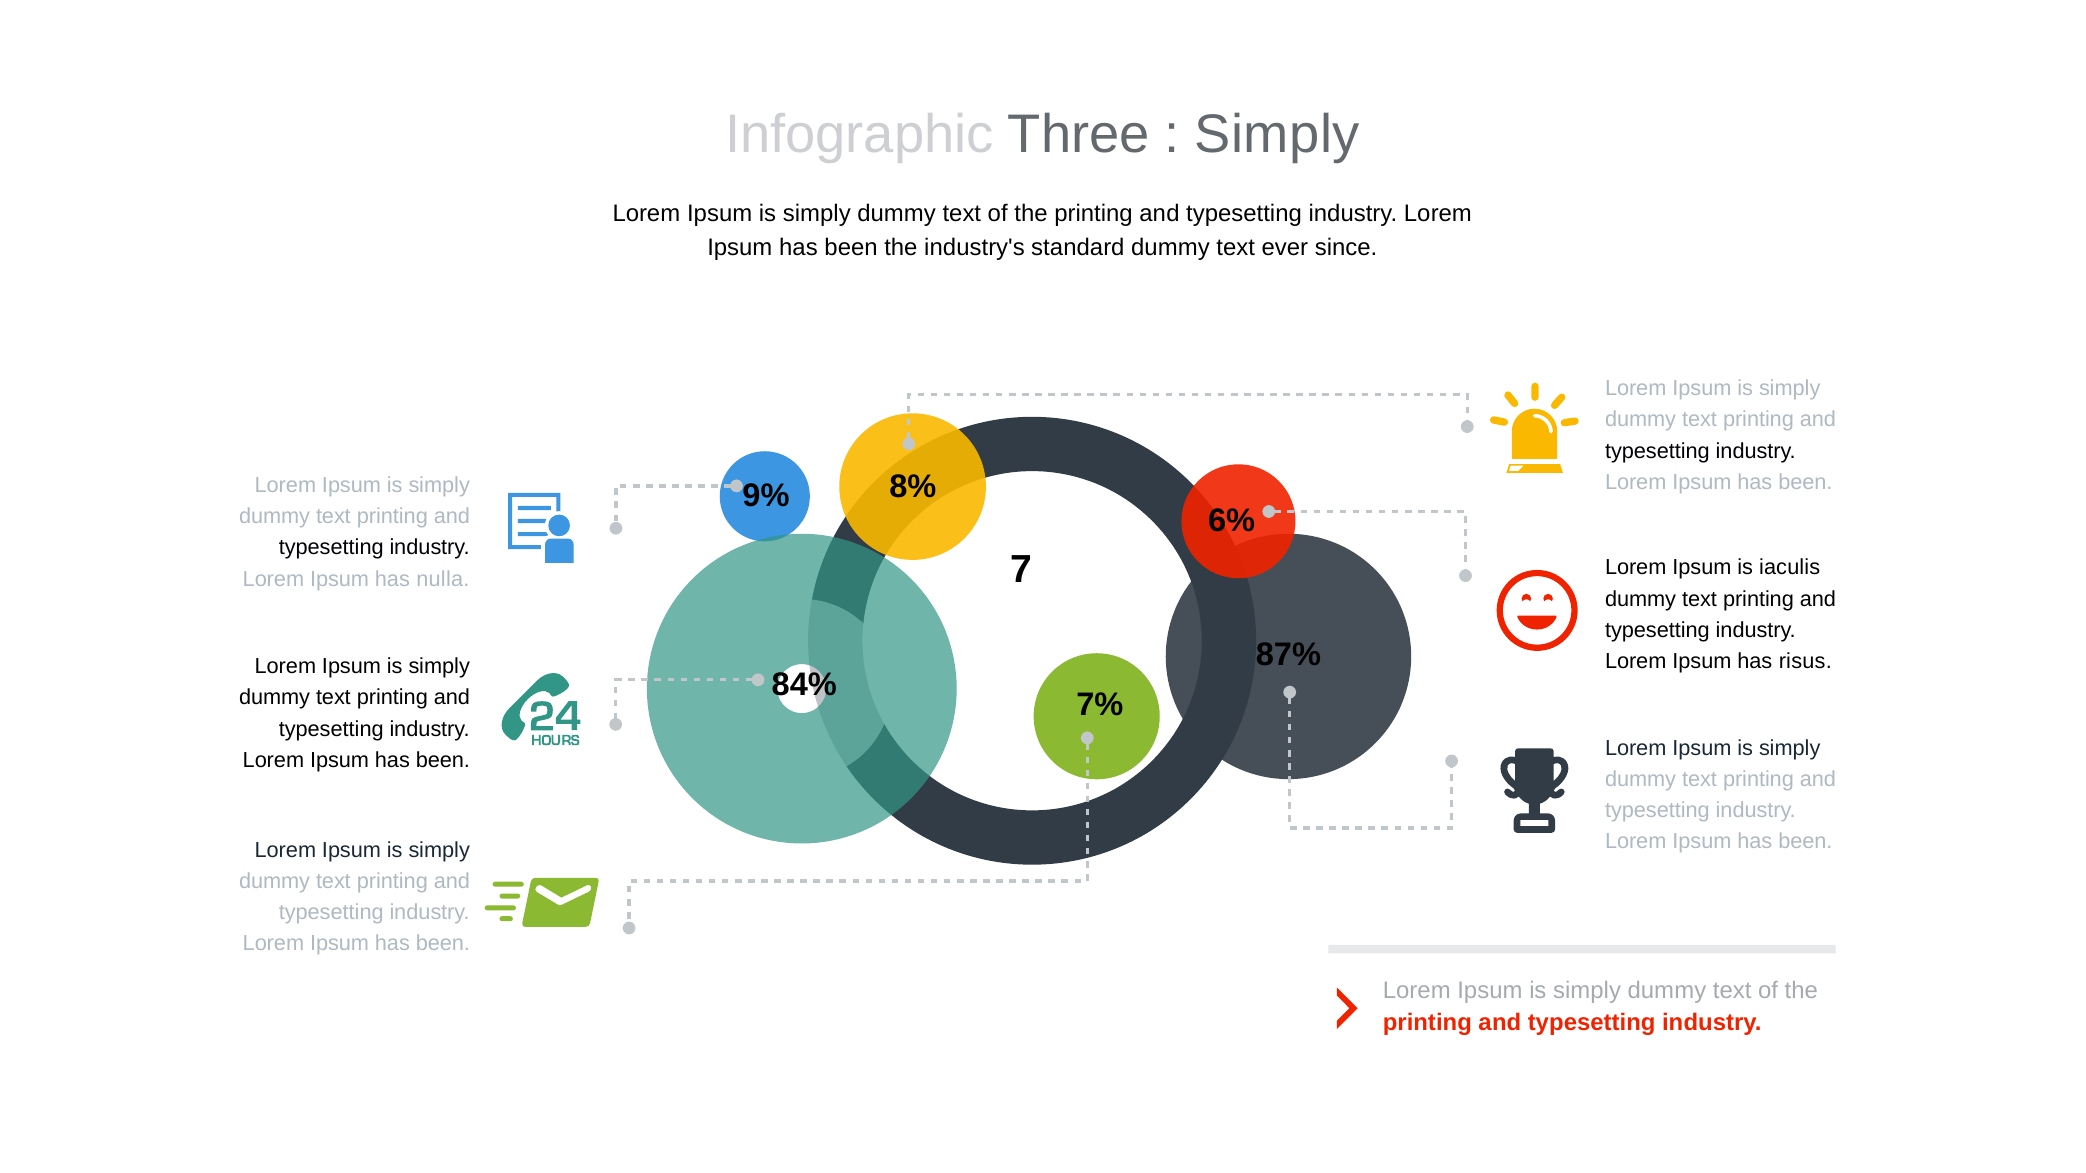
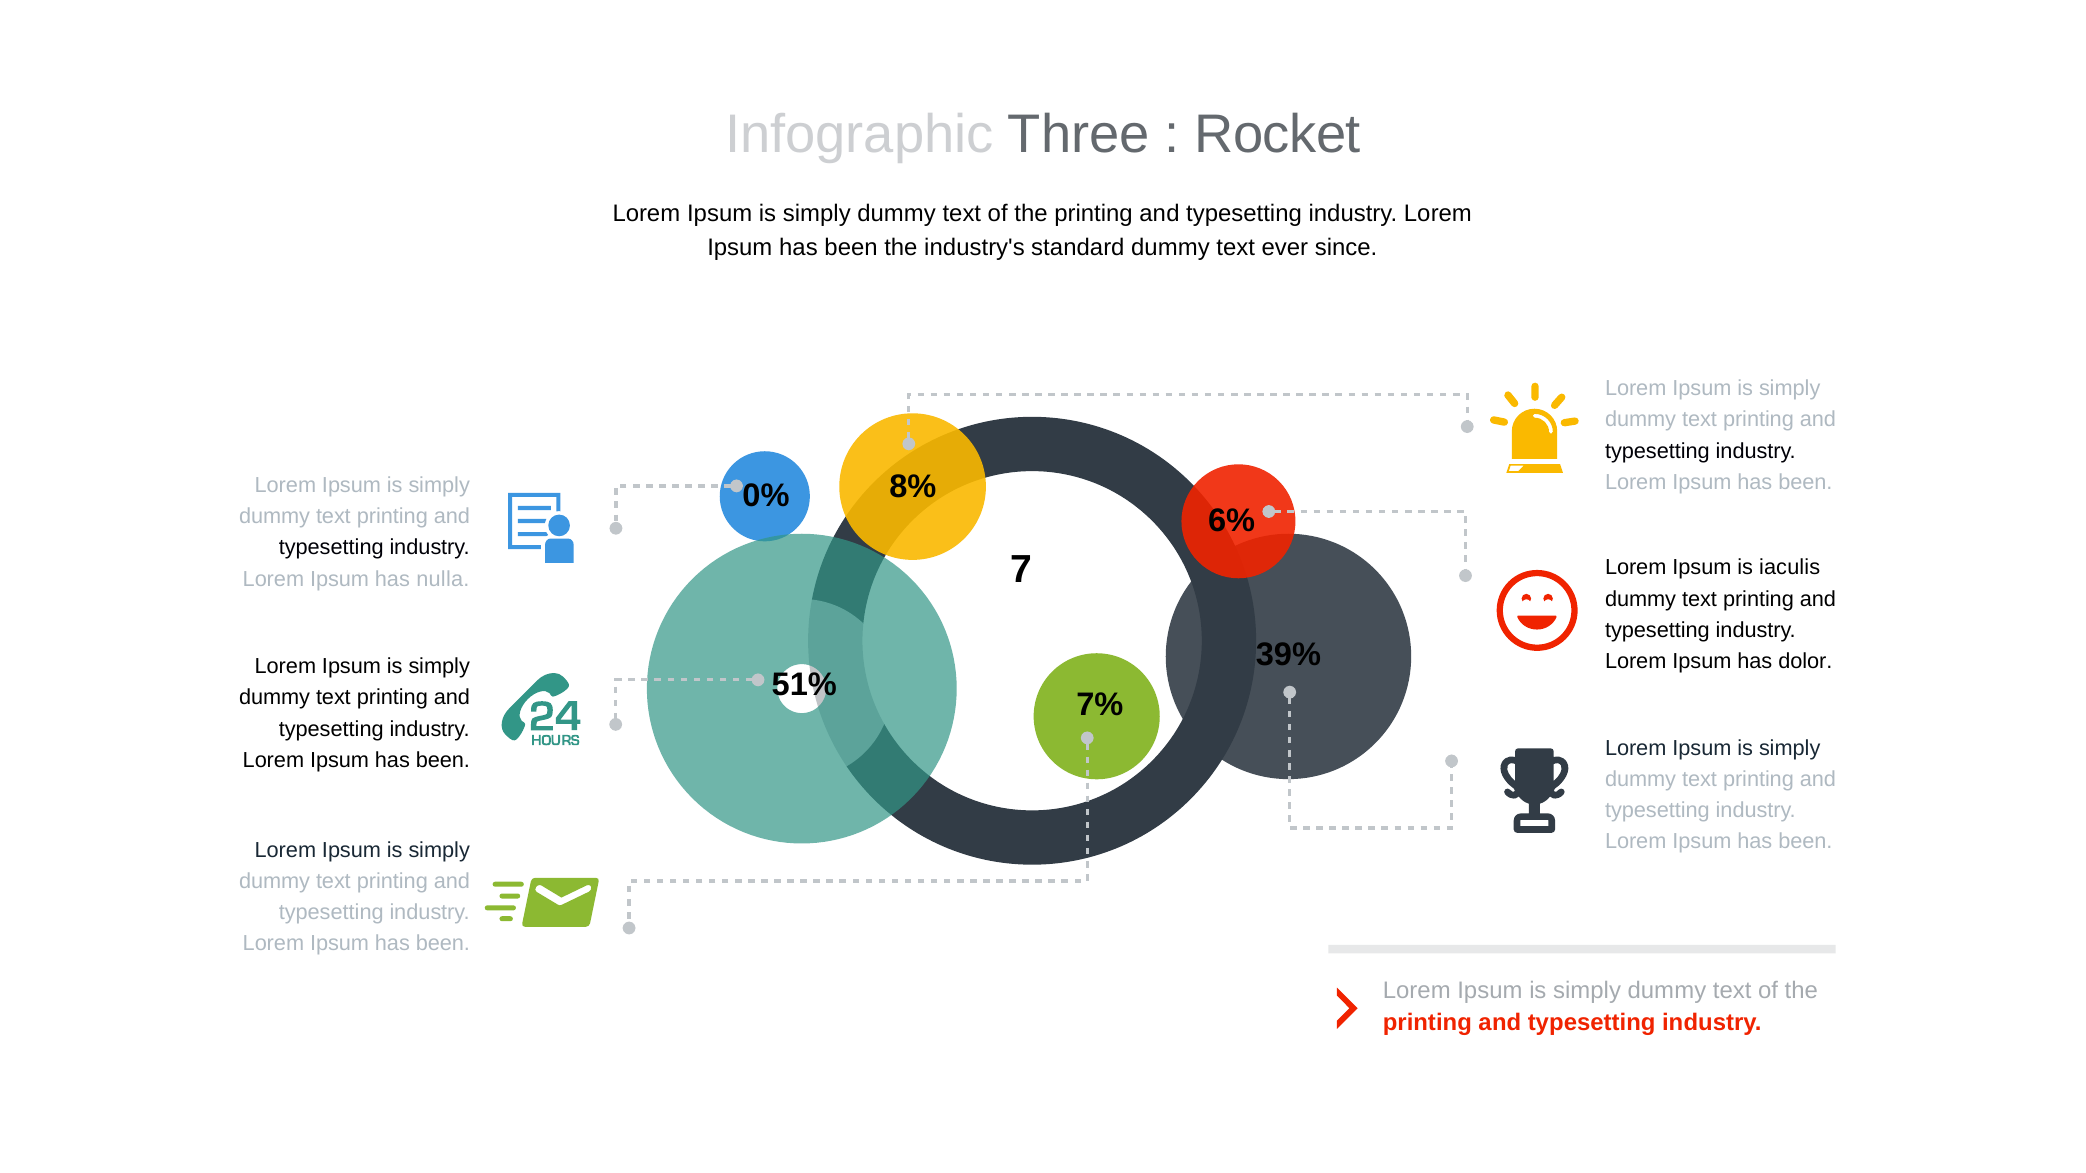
Simply: Simply -> Rocket (1278, 135)
9%: 9% -> 0% (766, 496)
87%: 87% -> 39% (1288, 655)
risus: risus -> dolor (1805, 662)
84%: 84% -> 51% (804, 685)
